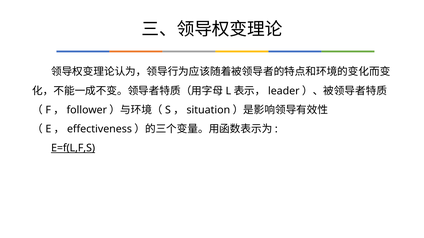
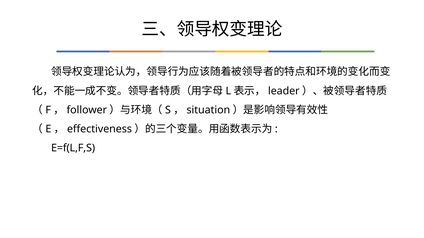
E=f(L,F,S underline: present -> none (73, 148)
